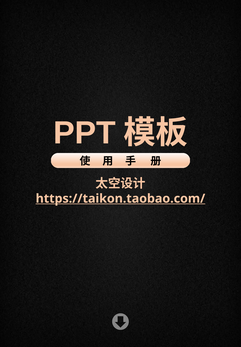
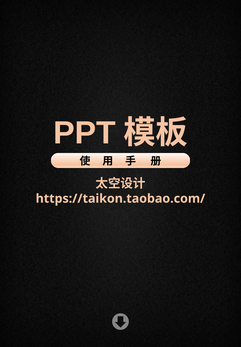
https://taikon.taobao.com/ underline: present -> none (120, 199)
